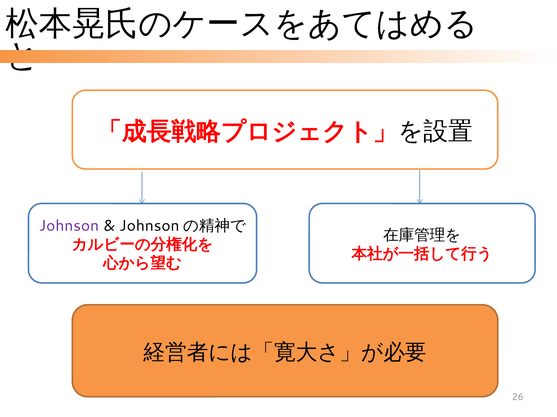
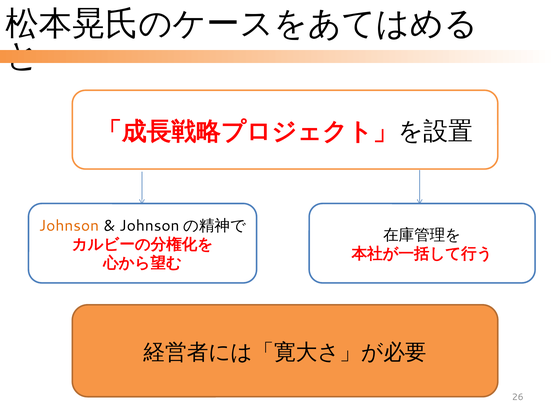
Johnson colour: purple -> orange (69, 226)
